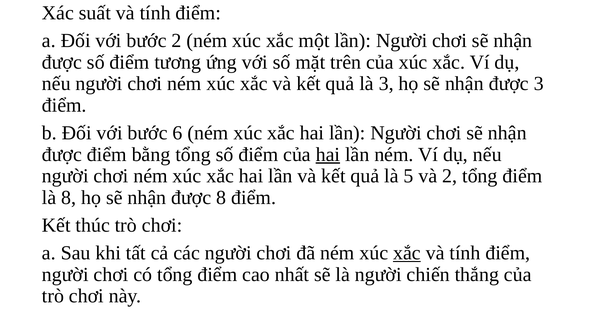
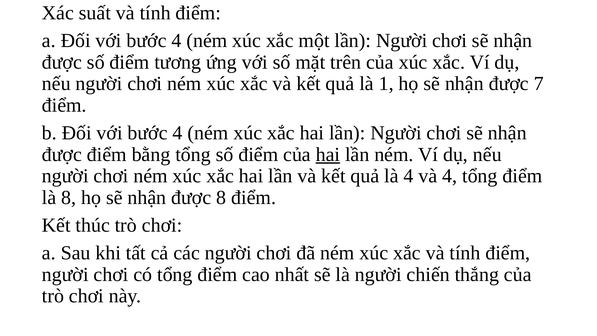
2: 2 -> 4 (177, 41)
là 3: 3 -> 1 (386, 84)
được 3: 3 -> 7 (539, 84)
6: 6 -> 4 (178, 133)
là 5: 5 -> 4 (409, 176)
và 2: 2 -> 4 (450, 176)
xắc underline: present -> none (407, 253)
